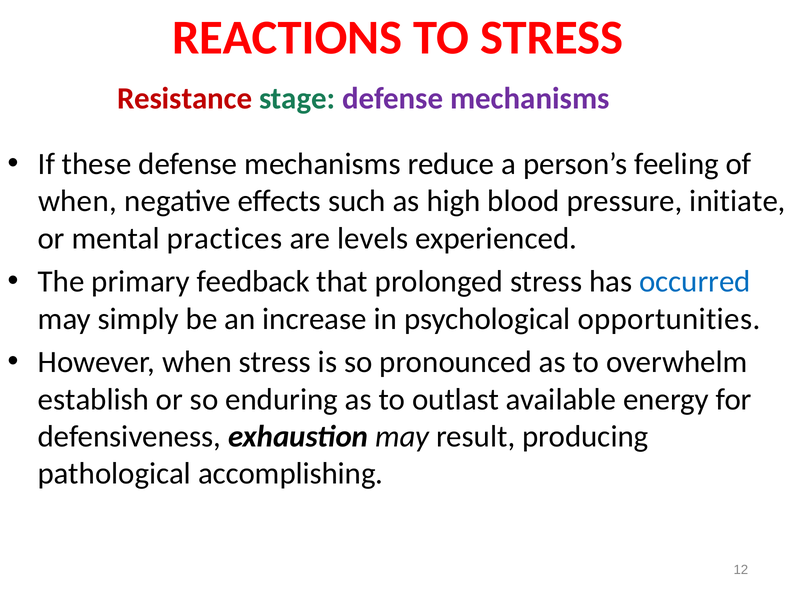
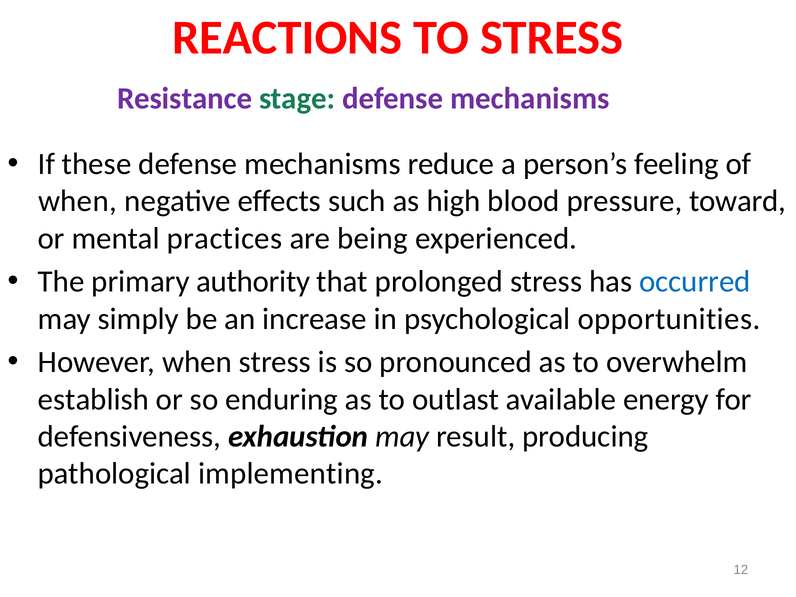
Resistance colour: red -> purple (185, 99)
initiate: initiate -> toward (738, 201)
levels: levels -> being (373, 238)
feedback: feedback -> authority (253, 282)
accomplishing: accomplishing -> implementing (291, 474)
